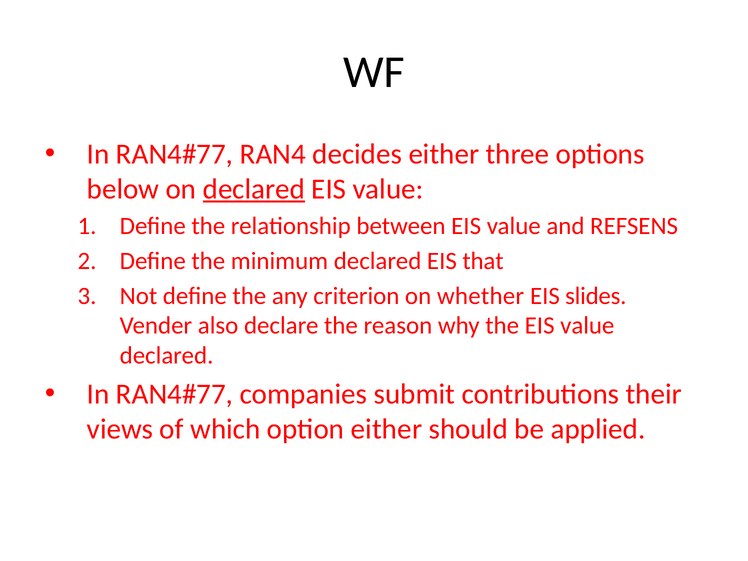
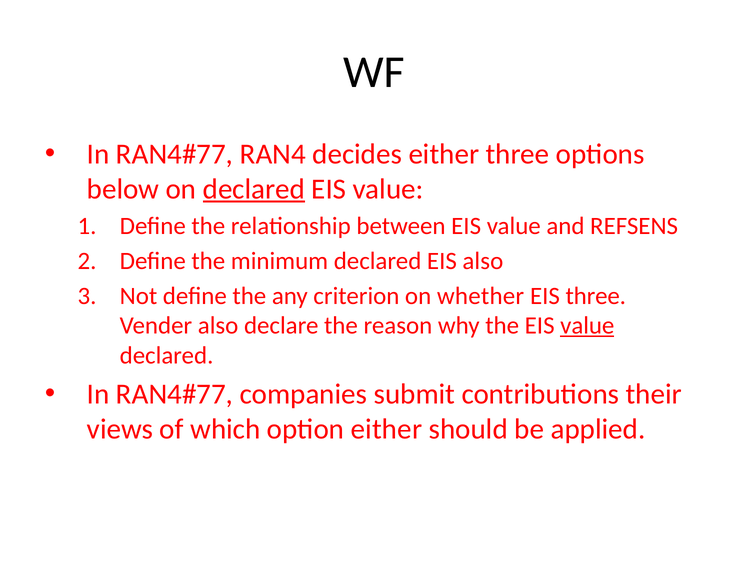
EIS that: that -> also (483, 261)
EIS slides: slides -> three (596, 296)
value underline: none -> present (587, 326)
